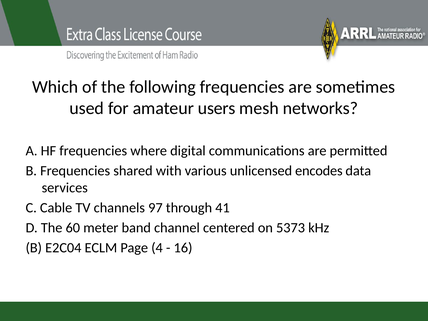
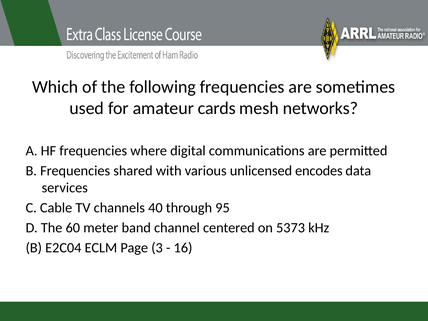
users: users -> cards (217, 108)
97: 97 -> 40 (155, 208)
41: 41 -> 95 (223, 208)
4: 4 -> 3 (157, 248)
